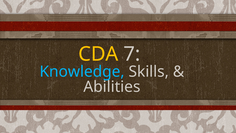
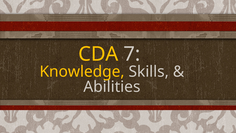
Knowledge colour: light blue -> yellow (82, 72)
